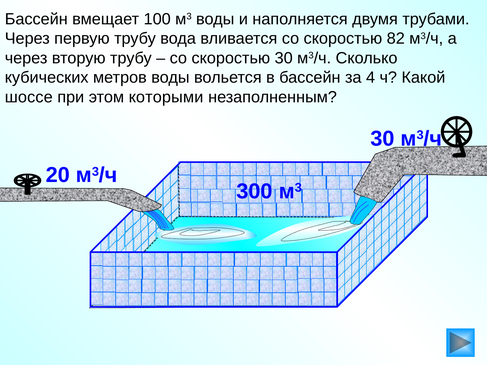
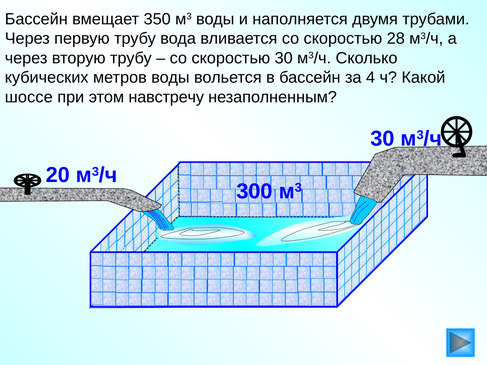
100: 100 -> 350 (157, 19)
82: 82 -> 28 (396, 39)
которыми: которыми -> навстречу (166, 97)
